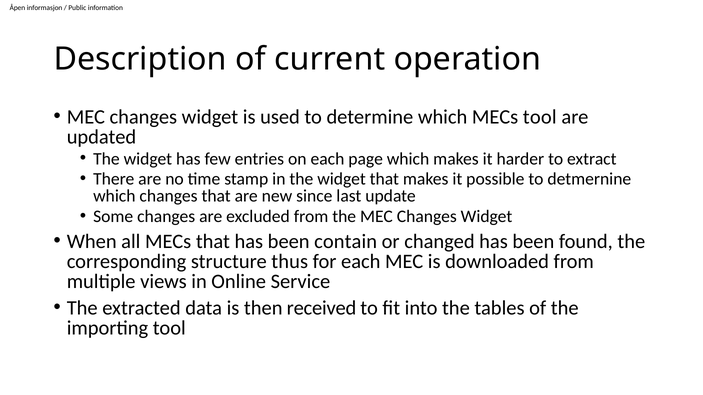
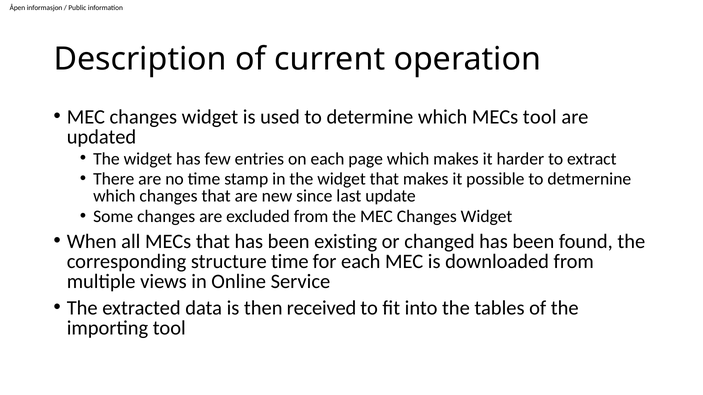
contain: contain -> existing (346, 242)
structure thus: thus -> time (290, 262)
